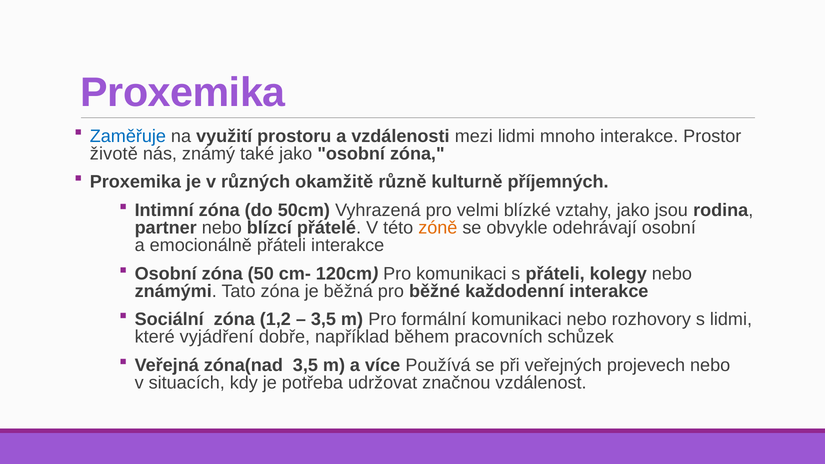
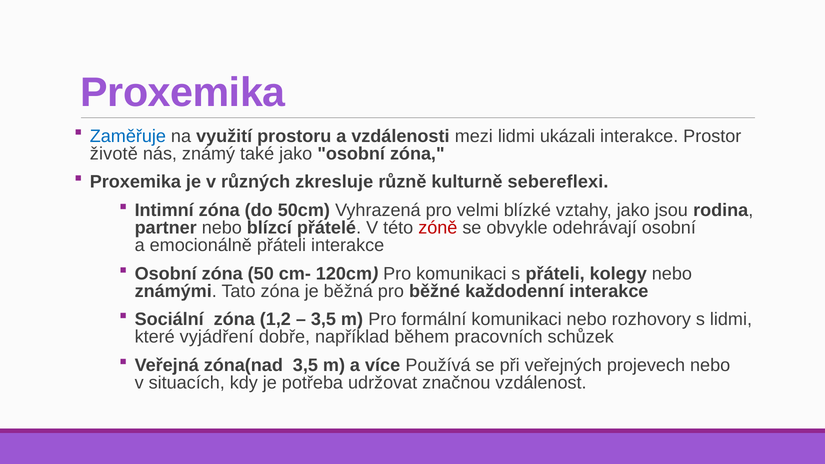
mnoho: mnoho -> ukázali (568, 136)
okamžitě: okamžitě -> zkresluje (334, 182)
příjemných: příjemných -> sebereflexi (558, 182)
zóně colour: orange -> red (438, 228)
